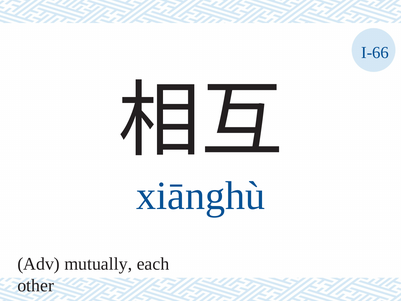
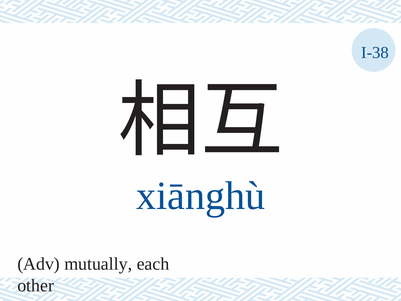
I-66: I-66 -> I-38 (375, 53)
